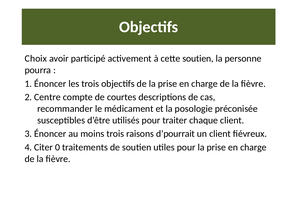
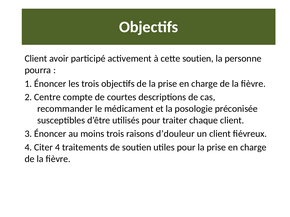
Choix: Choix -> Client (36, 59)
d’pourrait: d’pourrait -> d’douleur (175, 134)
Citer 0: 0 -> 4 (57, 148)
